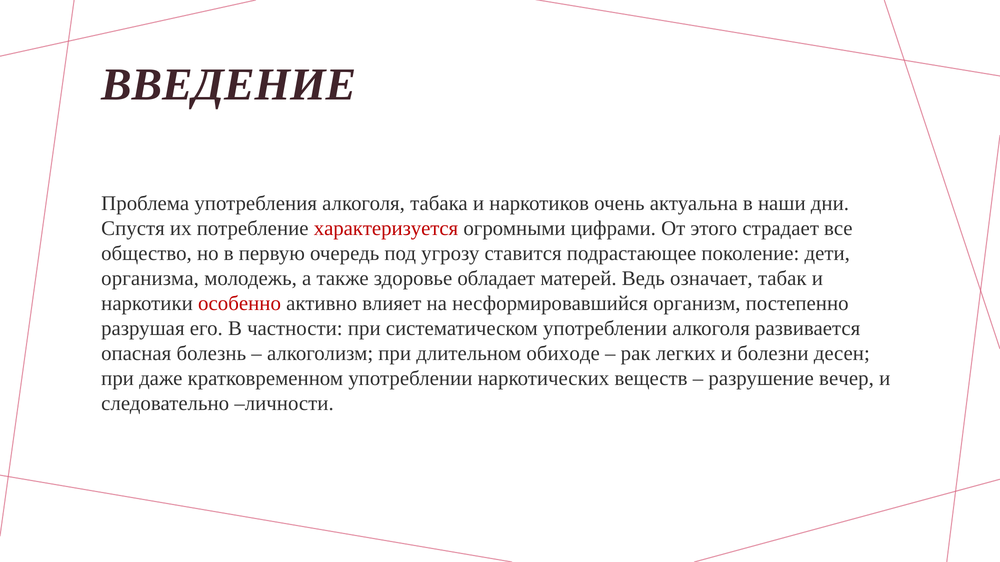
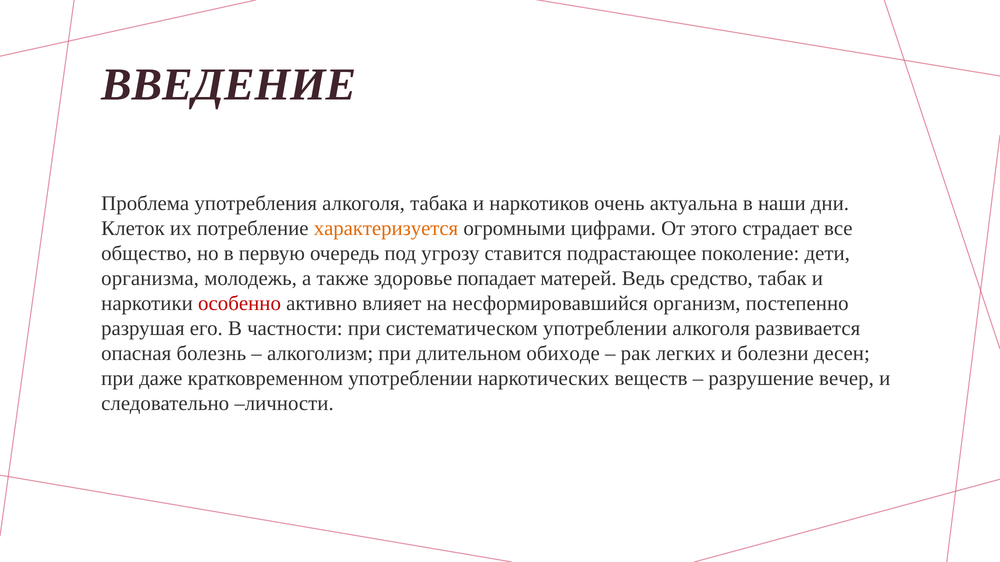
Спустя: Спустя -> Клеток (133, 229)
характеризуется colour: red -> orange (386, 229)
обладает: обладает -> попадает (496, 279)
означает: означает -> средство (711, 279)
